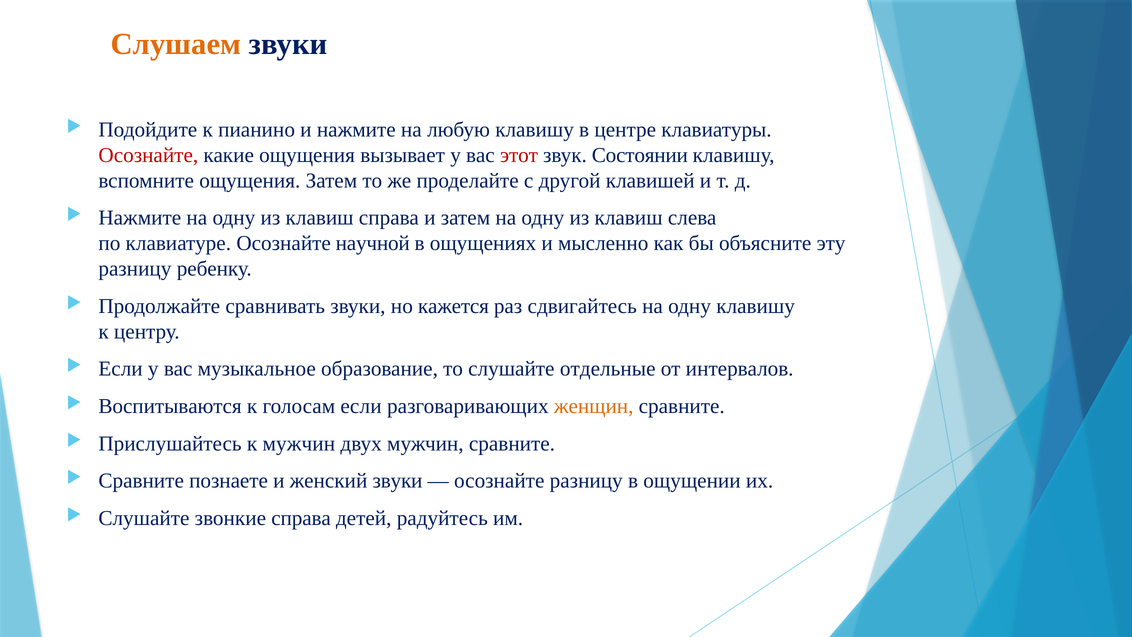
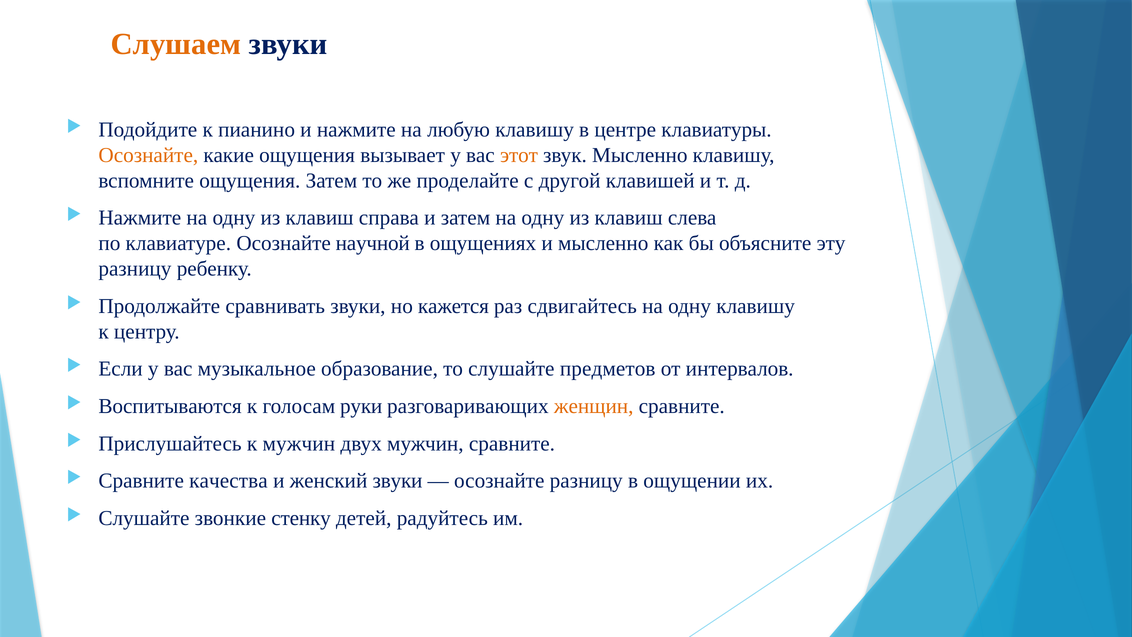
Осознайте colour: red -> orange (148, 155)
этот colour: red -> orange (519, 155)
звук Состоянии: Состоянии -> Мысленно (640, 155)
отдельные: отдельные -> предметов (608, 369)
голосам если: если -> руки (361, 406)
познаете: познаете -> качества (228, 481)
звонкие справа: справа -> стенку (301, 518)
